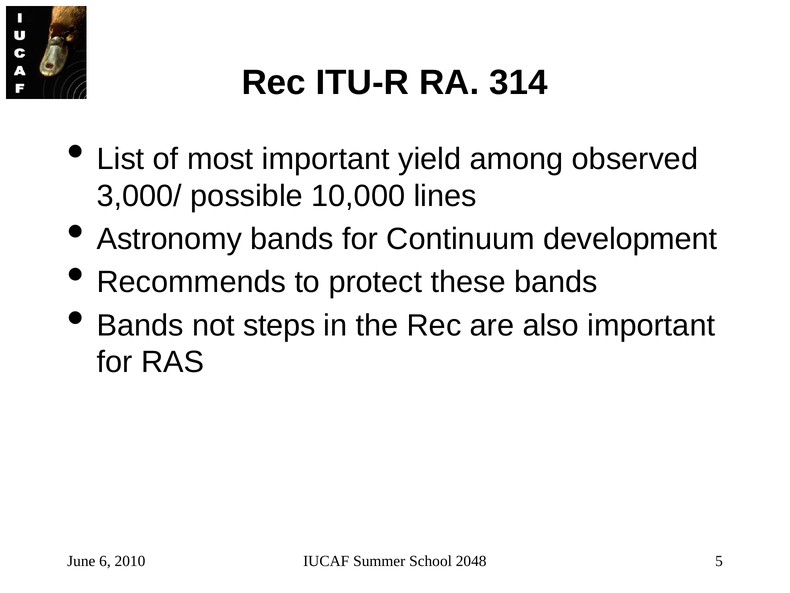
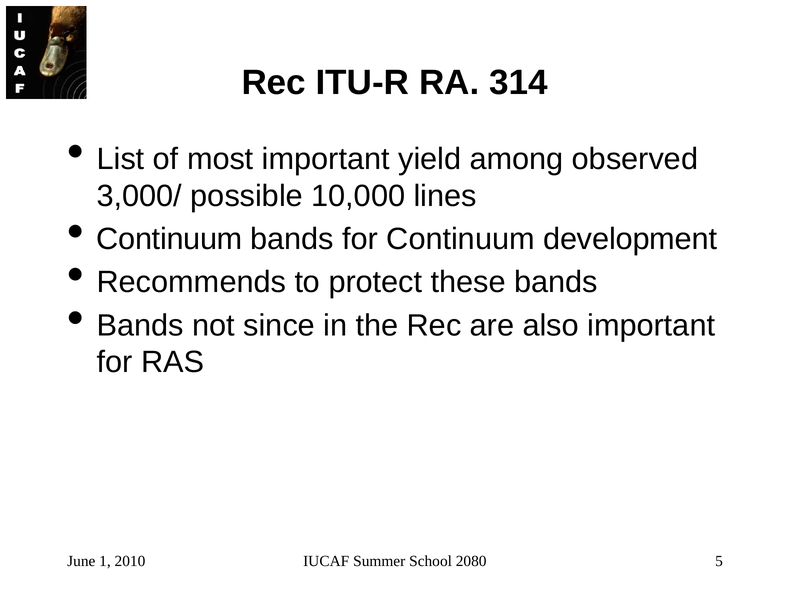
Astronomy: Astronomy -> Continuum (169, 239)
steps: steps -> since (279, 325)
6: 6 -> 1 (105, 561)
2048: 2048 -> 2080 (471, 561)
